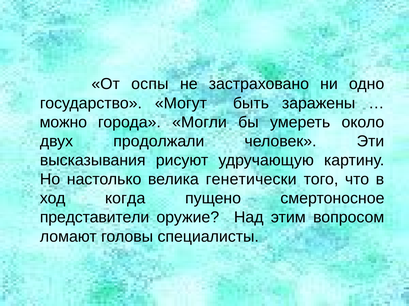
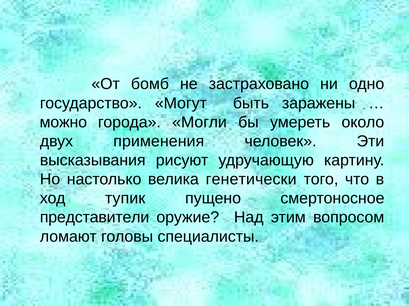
оспы: оспы -> бомб (150, 84)
продолжали: продолжали -> применения (159, 142)
когда: когда -> тупик (125, 199)
